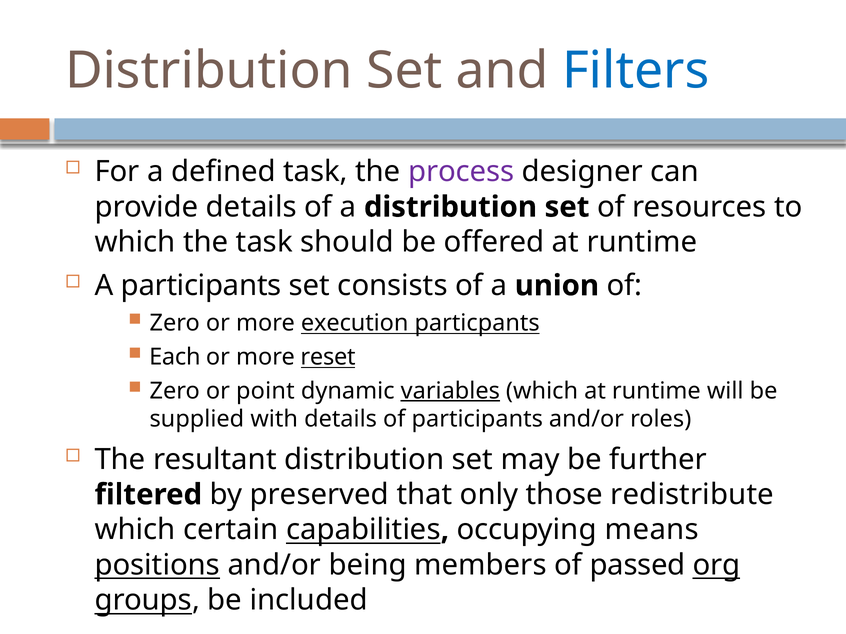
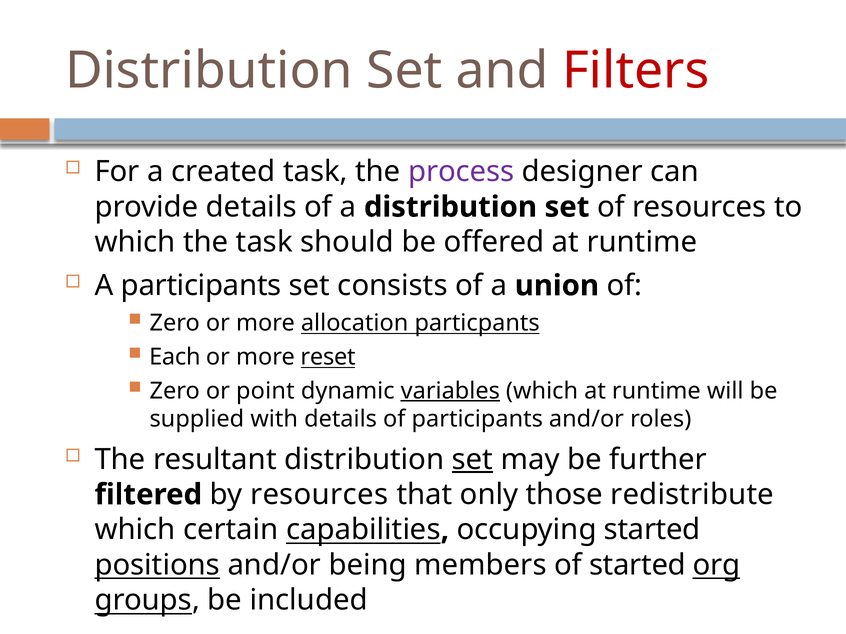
Filters colour: blue -> red (636, 71)
defined: defined -> created (223, 172)
execution: execution -> allocation (355, 323)
set underline: none -> present (472, 460)
by preserved: preserved -> resources (319, 495)
occupying means: means -> started (652, 530)
of passed: passed -> started (638, 565)
